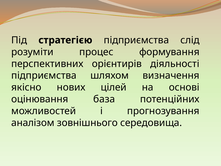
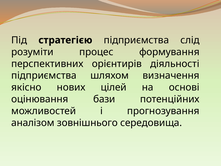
база: база -> бази (104, 99)
